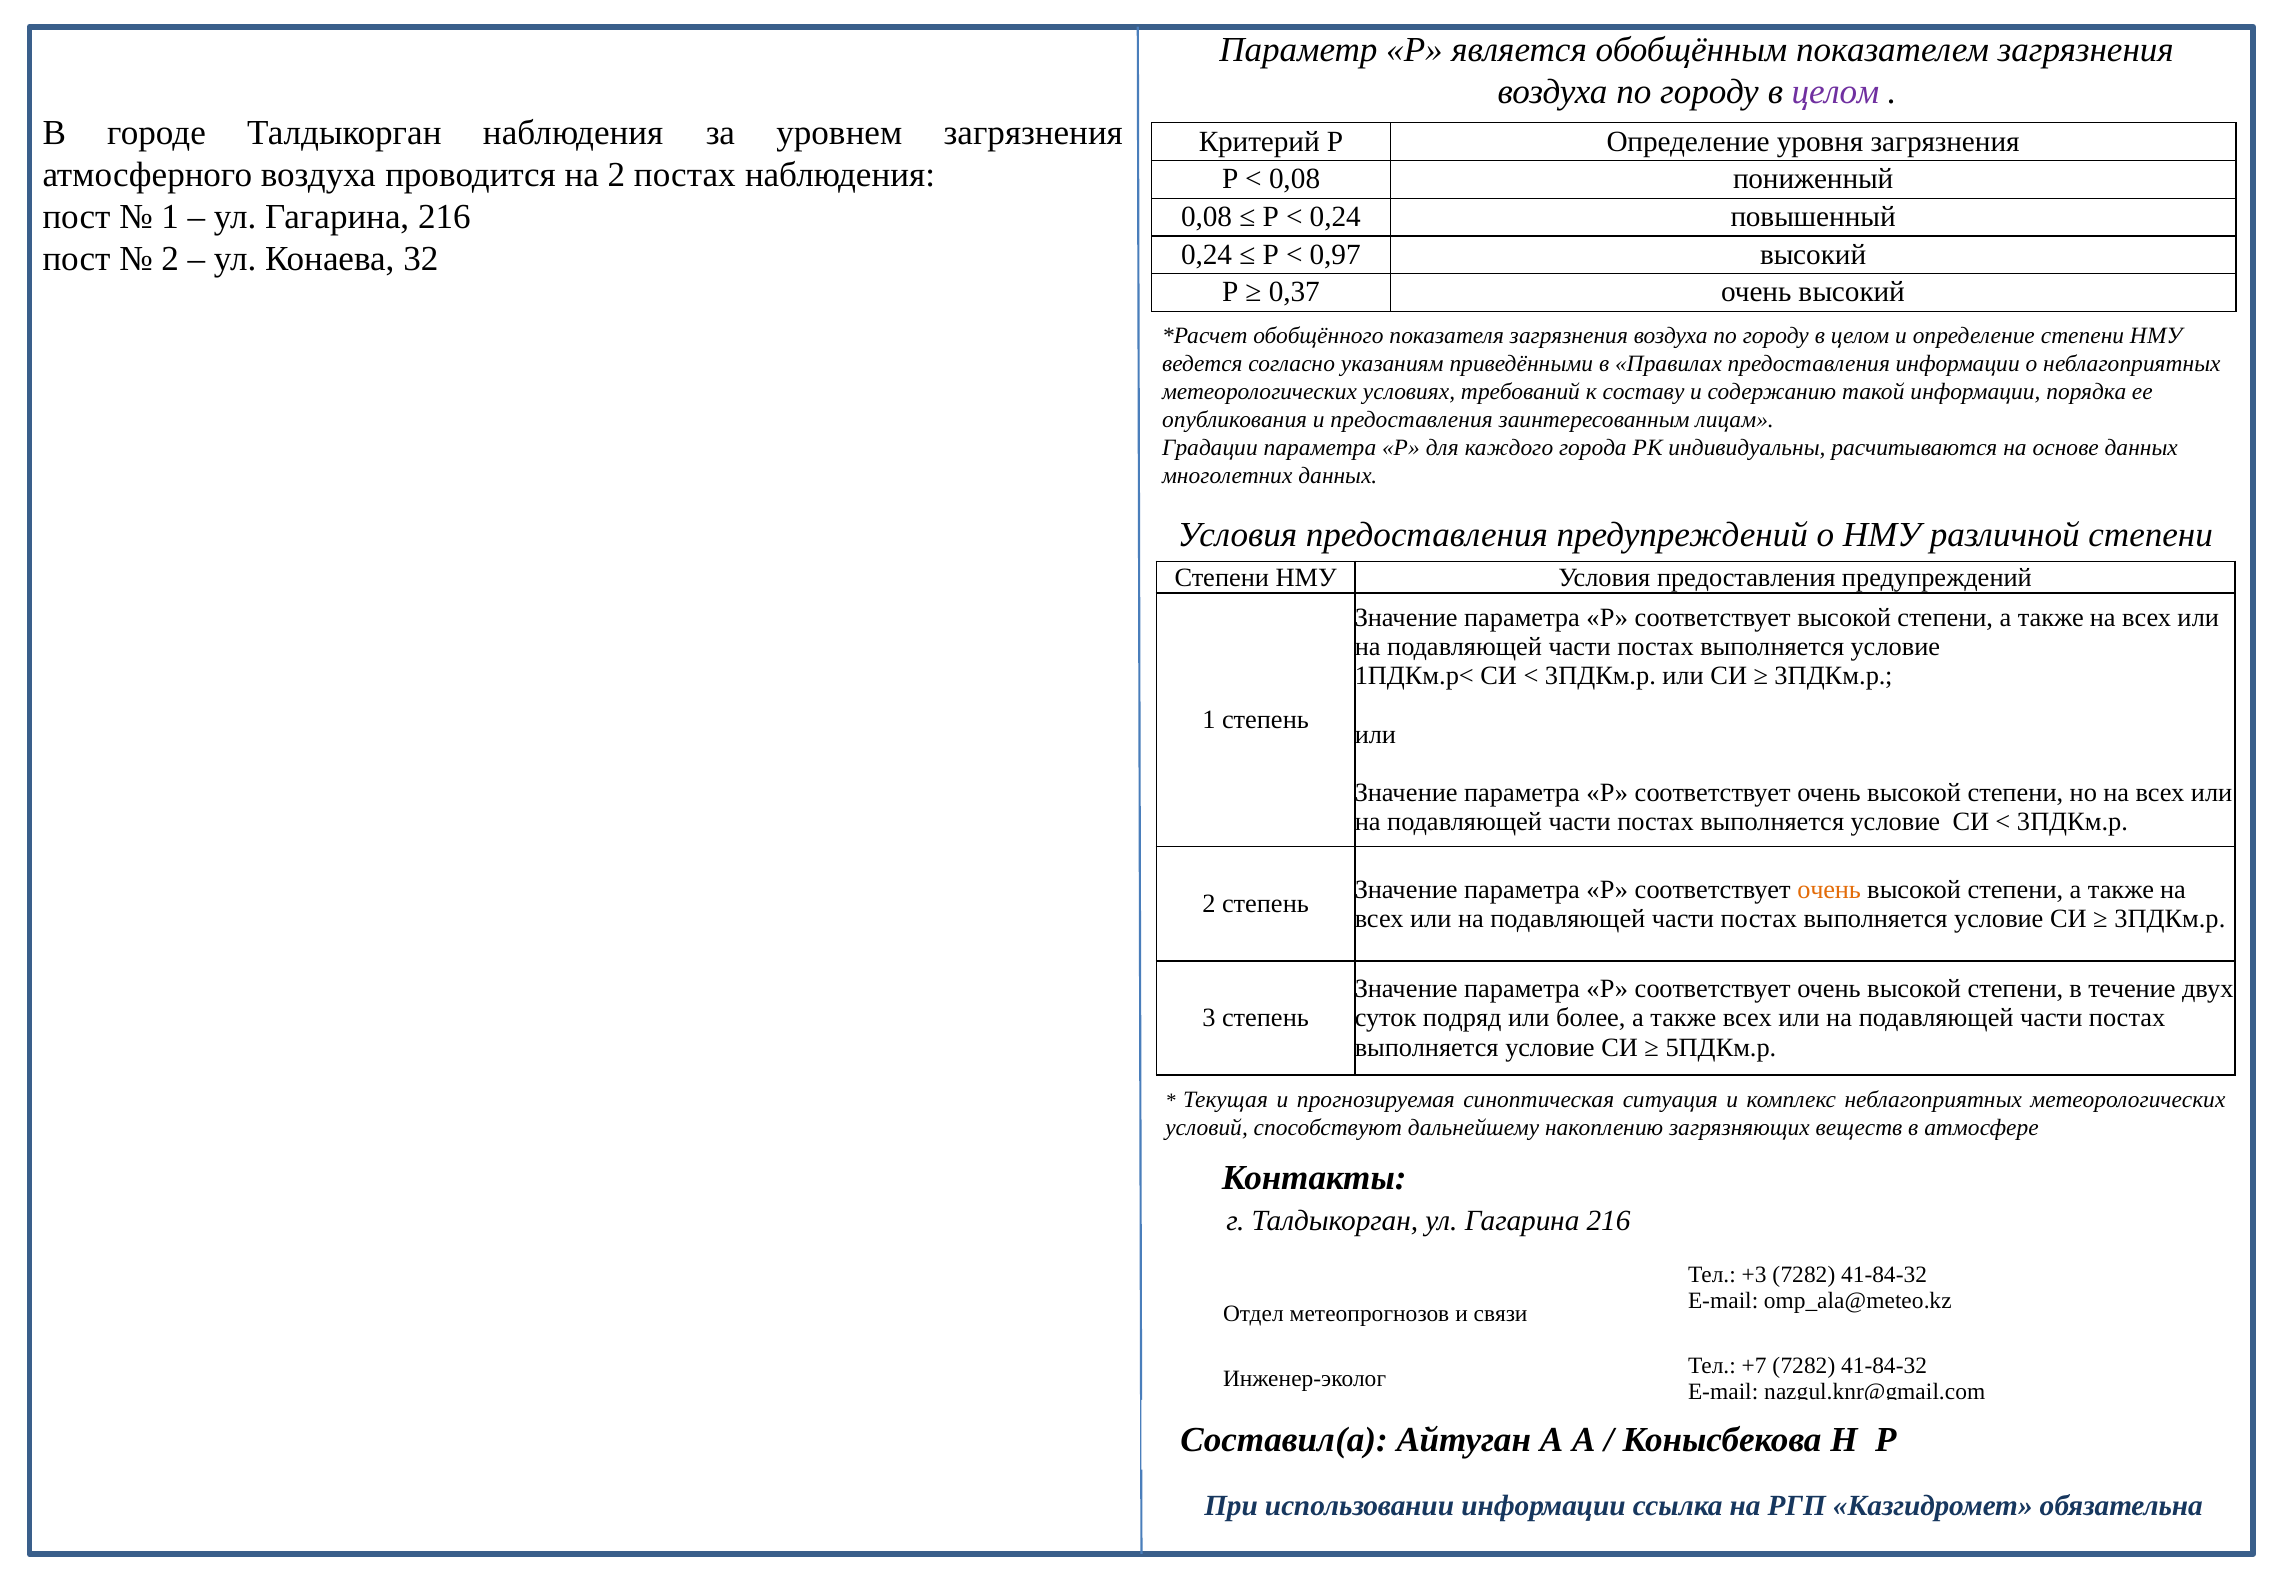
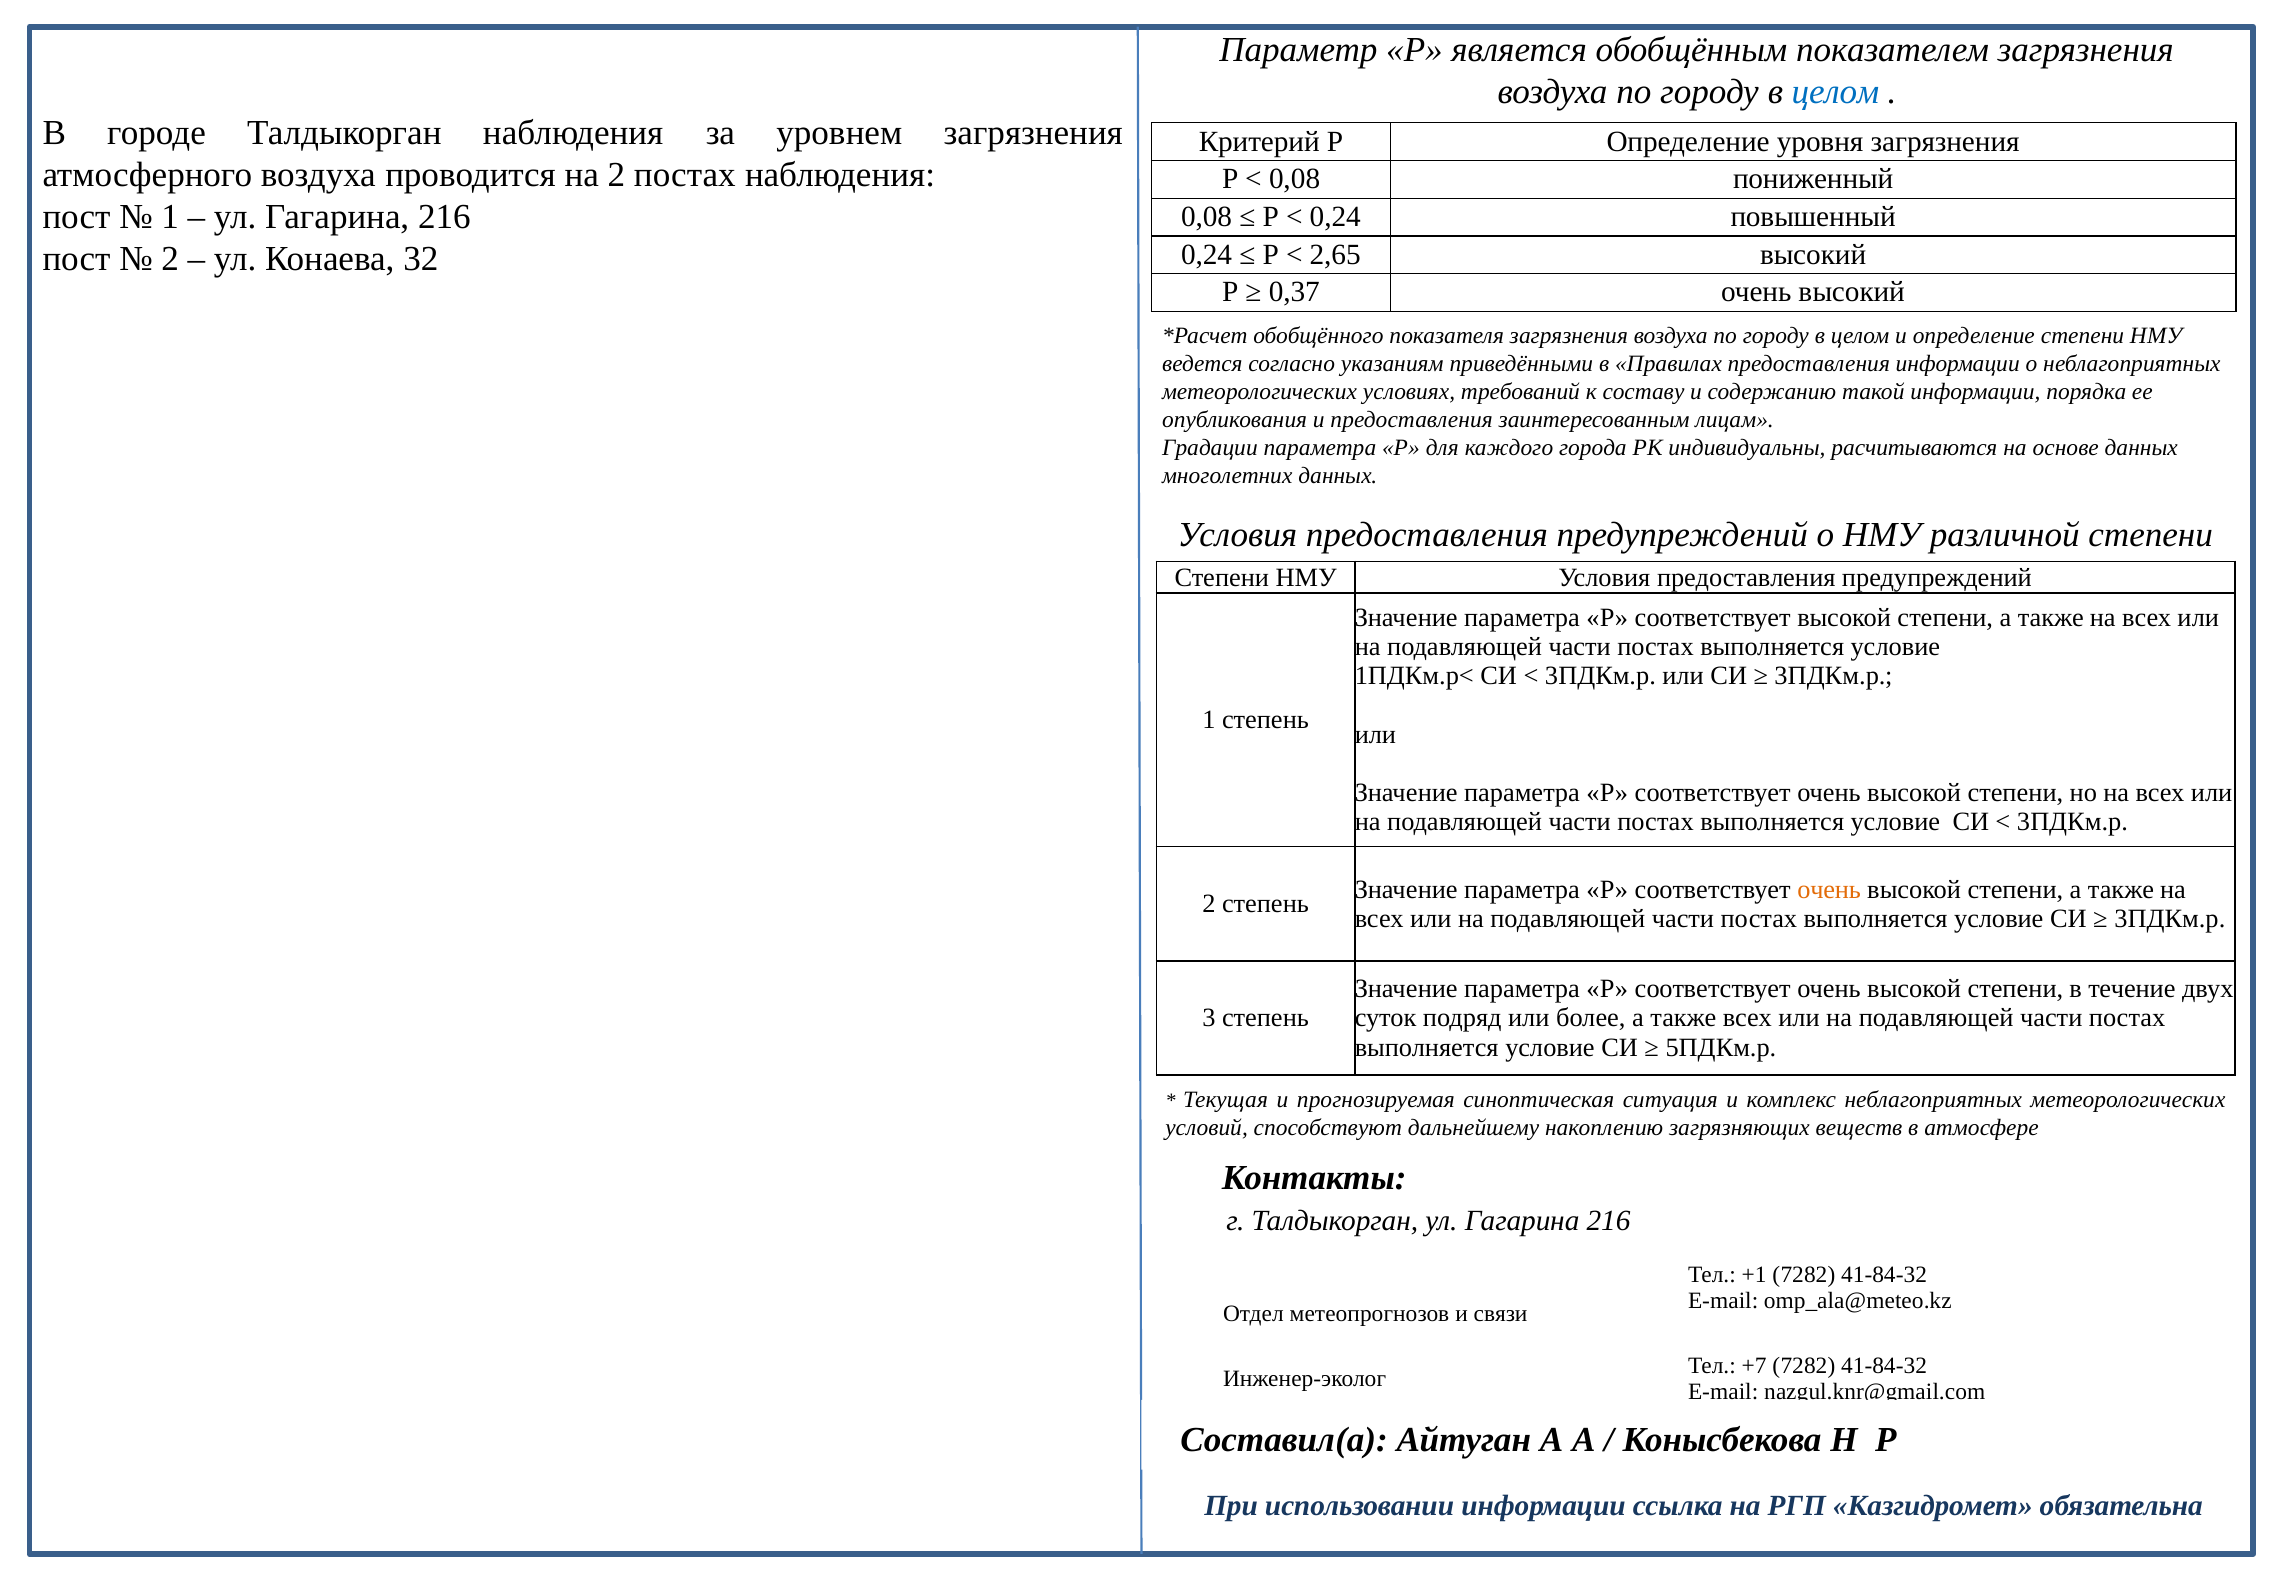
целом colour: purple -> blue (1835, 92)
0,97: 0,97 -> 2,65 (1335, 254)
+3: +3 -> +1 (1754, 1274)
